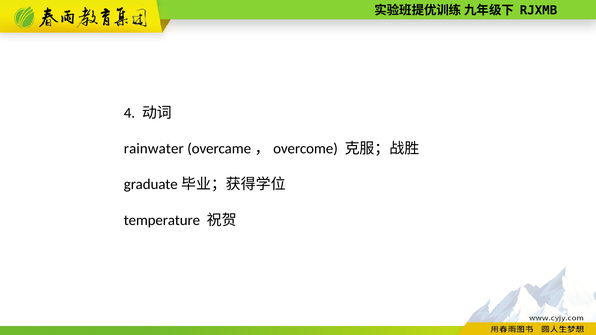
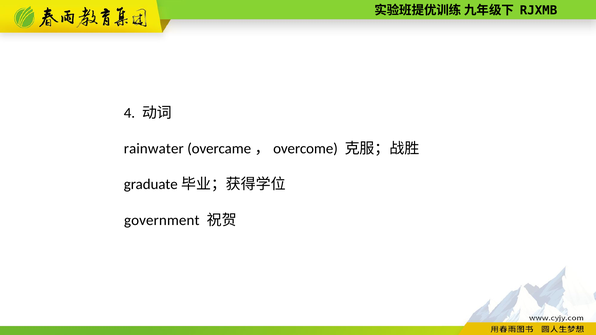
temperature: temperature -> government (162, 220)
